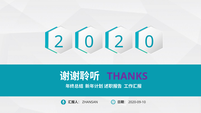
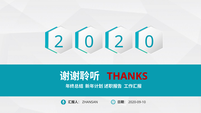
THANKS colour: purple -> red (127, 76)
